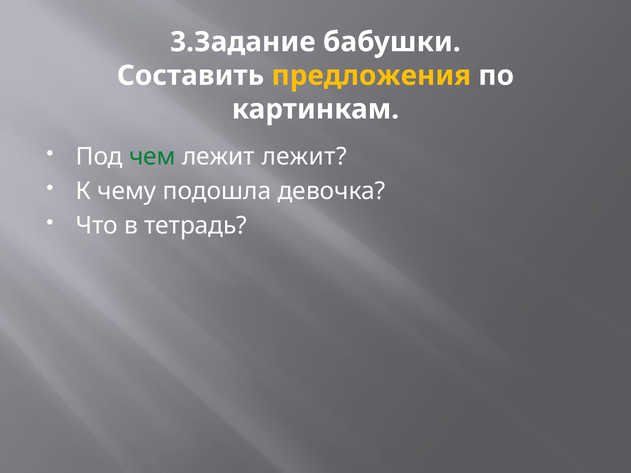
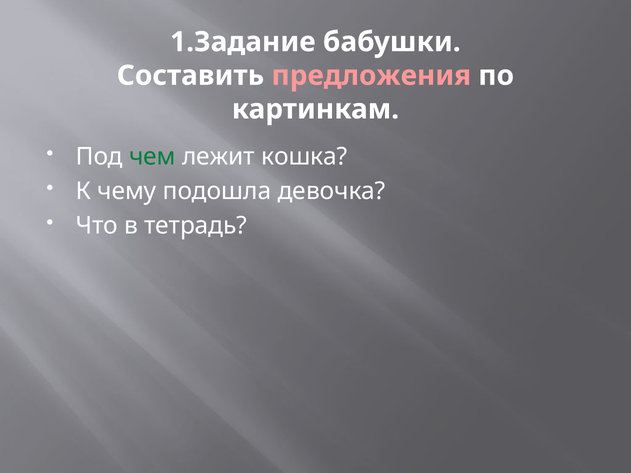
3.Задание: 3.Задание -> 1.Задание (243, 42)
предложения colour: yellow -> pink (371, 76)
лежит лежит: лежит -> кошка (304, 157)
